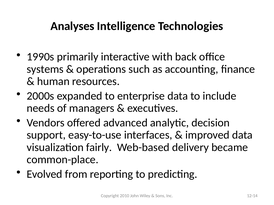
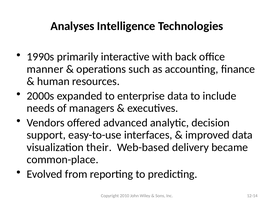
systems: systems -> manner (45, 69)
fairly: fairly -> their (99, 148)
